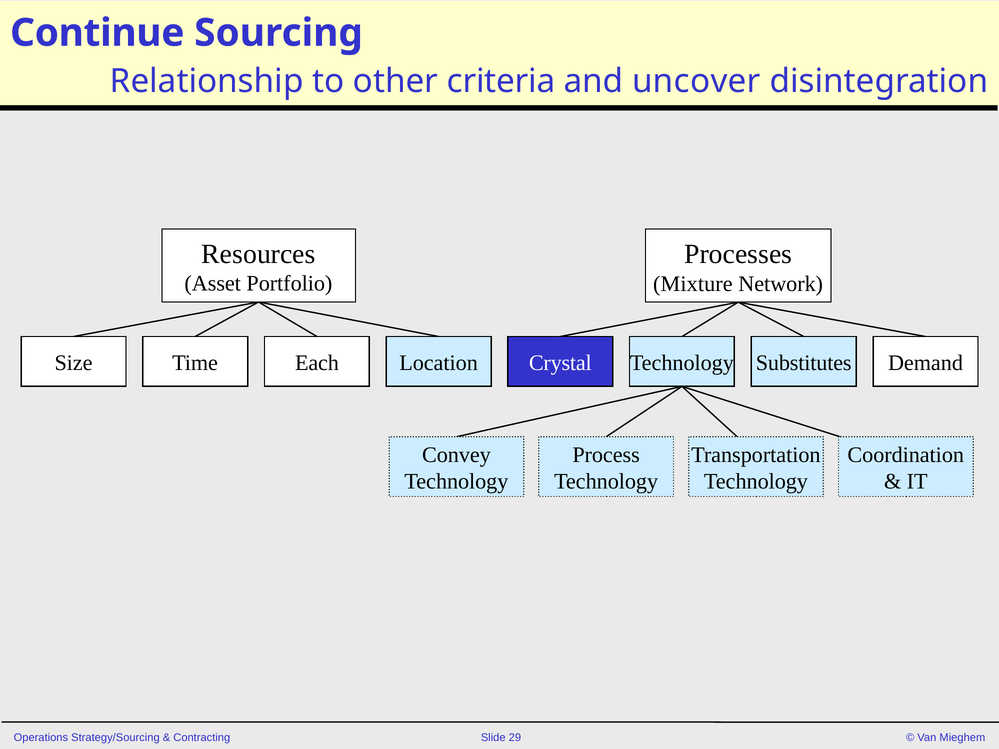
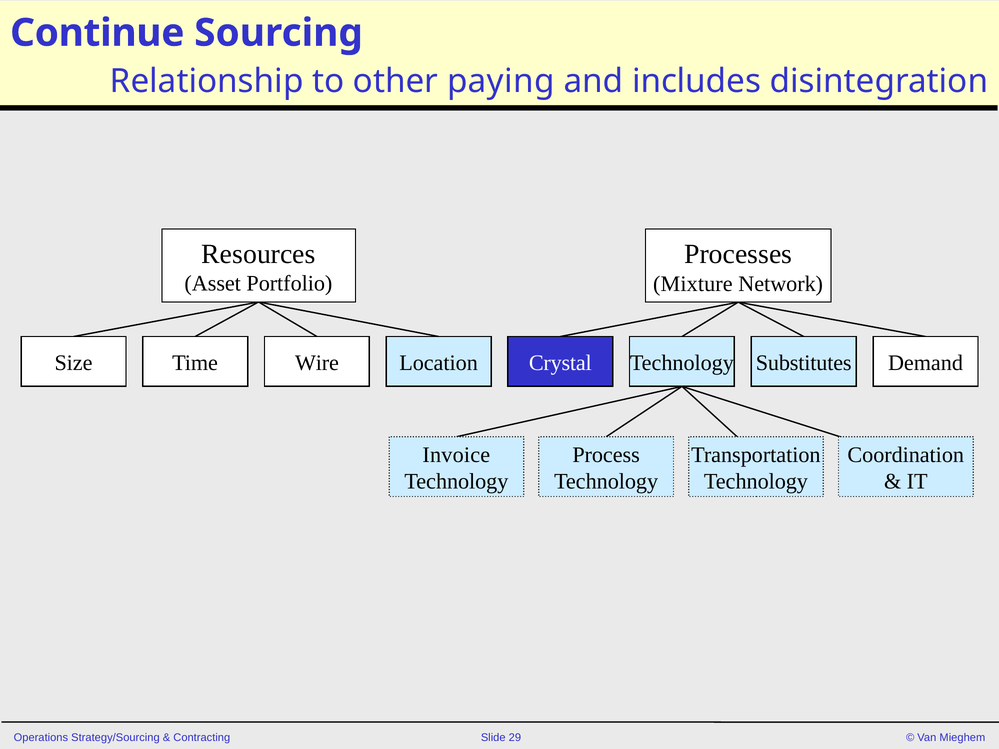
criteria: criteria -> paying (501, 81)
uncover: uncover -> includes (697, 81)
Each: Each -> Wire (317, 363)
Convey: Convey -> Invoice (456, 455)
